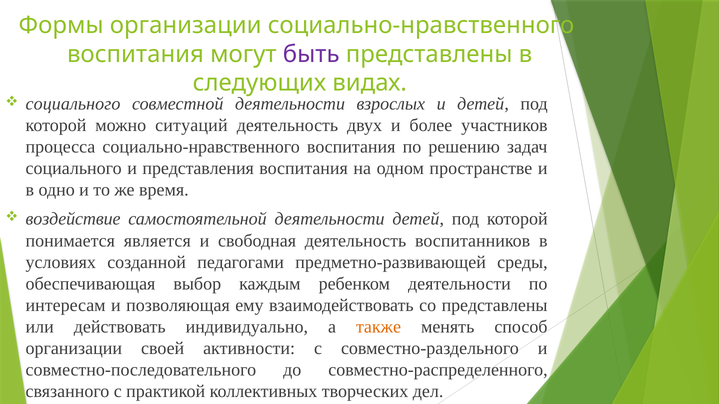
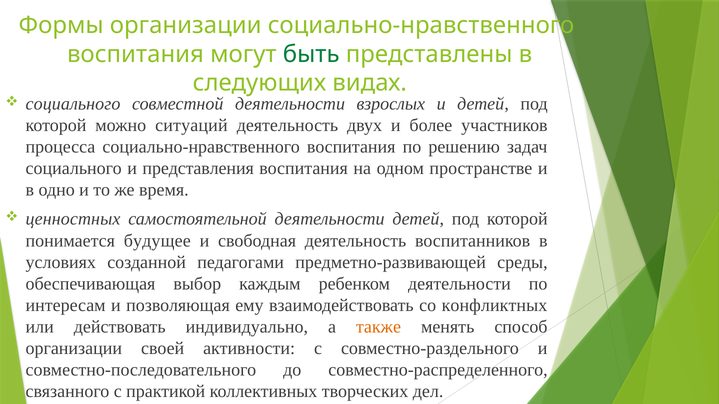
быть colour: purple -> green (311, 54)
воздействие: воздействие -> ценностных (73, 219)
является: является -> будущее (157, 241)
со представлены: представлены -> конфликтных (494, 306)
